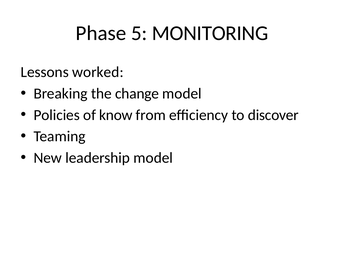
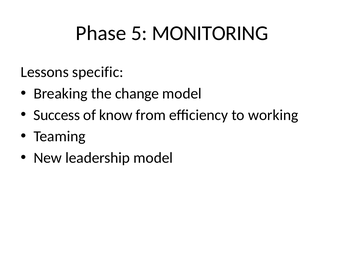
worked: worked -> specific (98, 72)
Policies: Policies -> Success (57, 115)
discover: discover -> working (273, 115)
